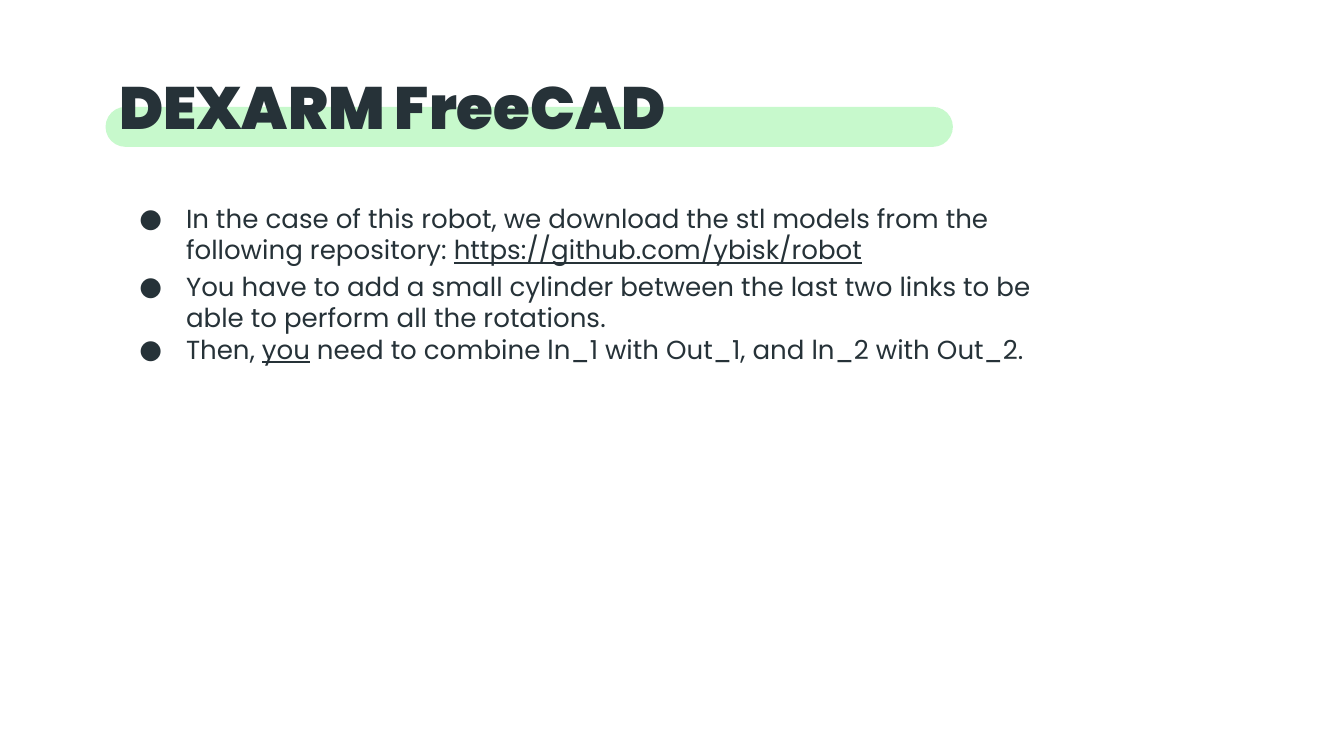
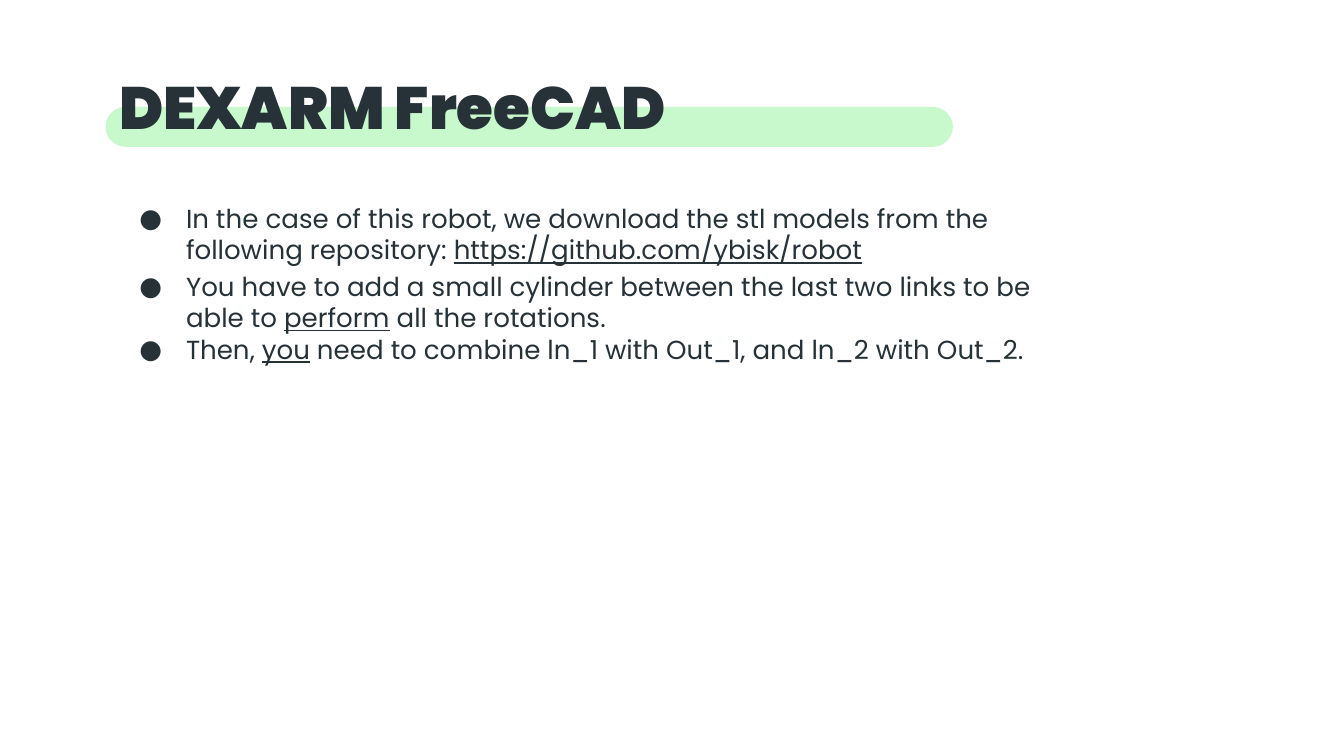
perform underline: none -> present (337, 319)
